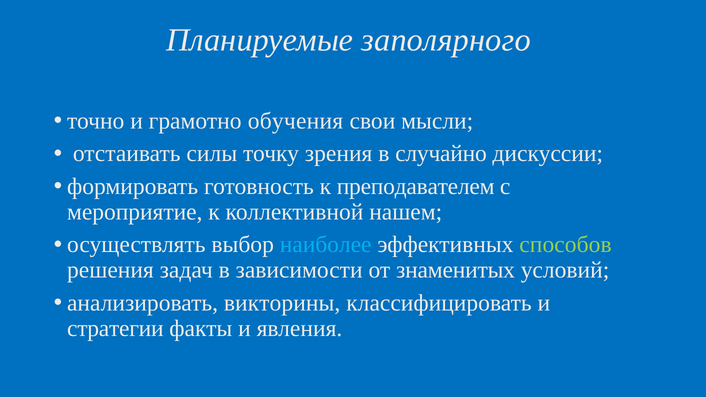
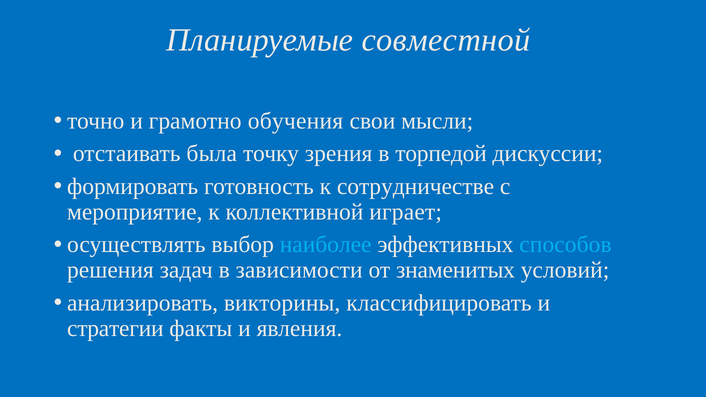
заполярного: заполярного -> совместной (446, 40)
силы: силы -> была (212, 154)
случайно: случайно -> торпедой (441, 154)
преподавателем: преподавателем -> сотрудничестве (416, 187)
нашем: нашем -> играет (406, 212)
способов colour: light green -> light blue (566, 245)
